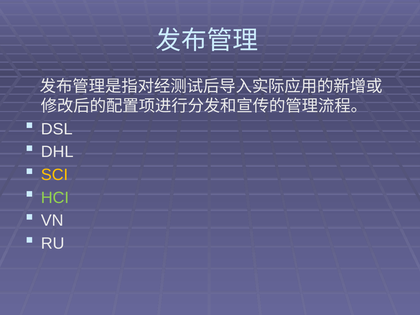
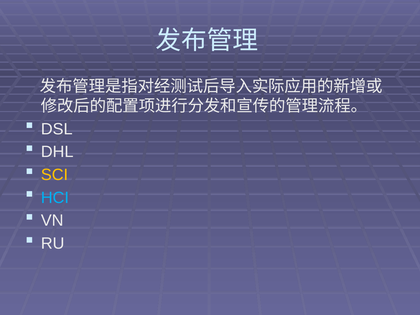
HCI colour: light green -> light blue (55, 198)
